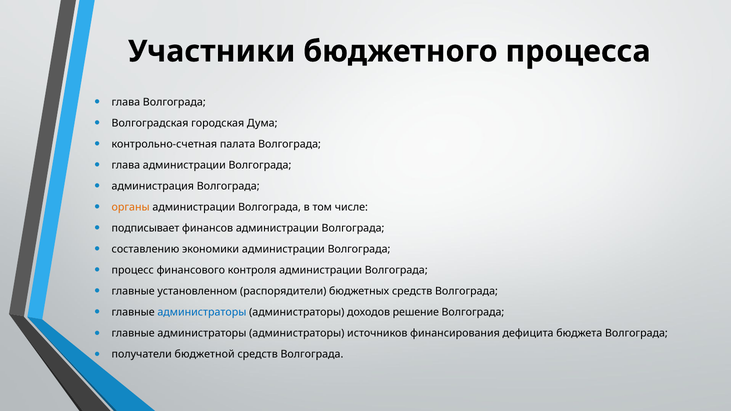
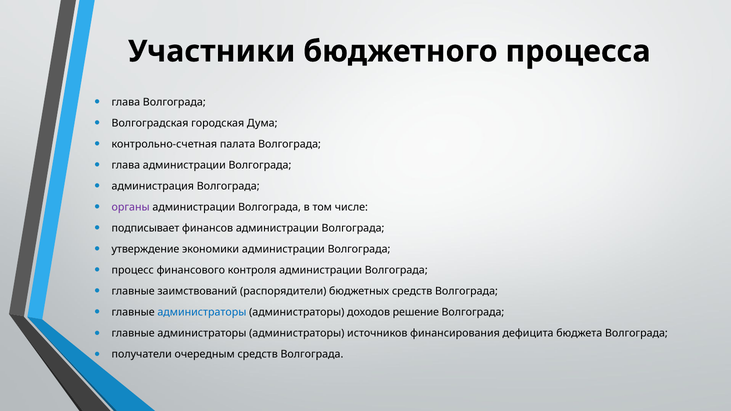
органы colour: orange -> purple (131, 207)
составлению: составлению -> утверждение (145, 249)
установленном: установленном -> заимствований (197, 292)
бюджетной: бюджетной -> очередным (205, 355)
